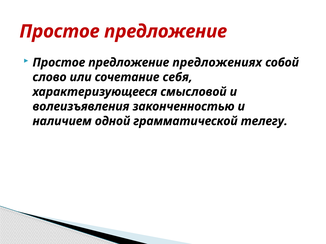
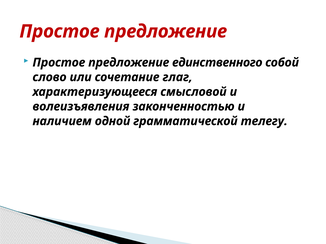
предложениях: предложениях -> единственного (217, 63)
себя: себя -> глаг (178, 77)
